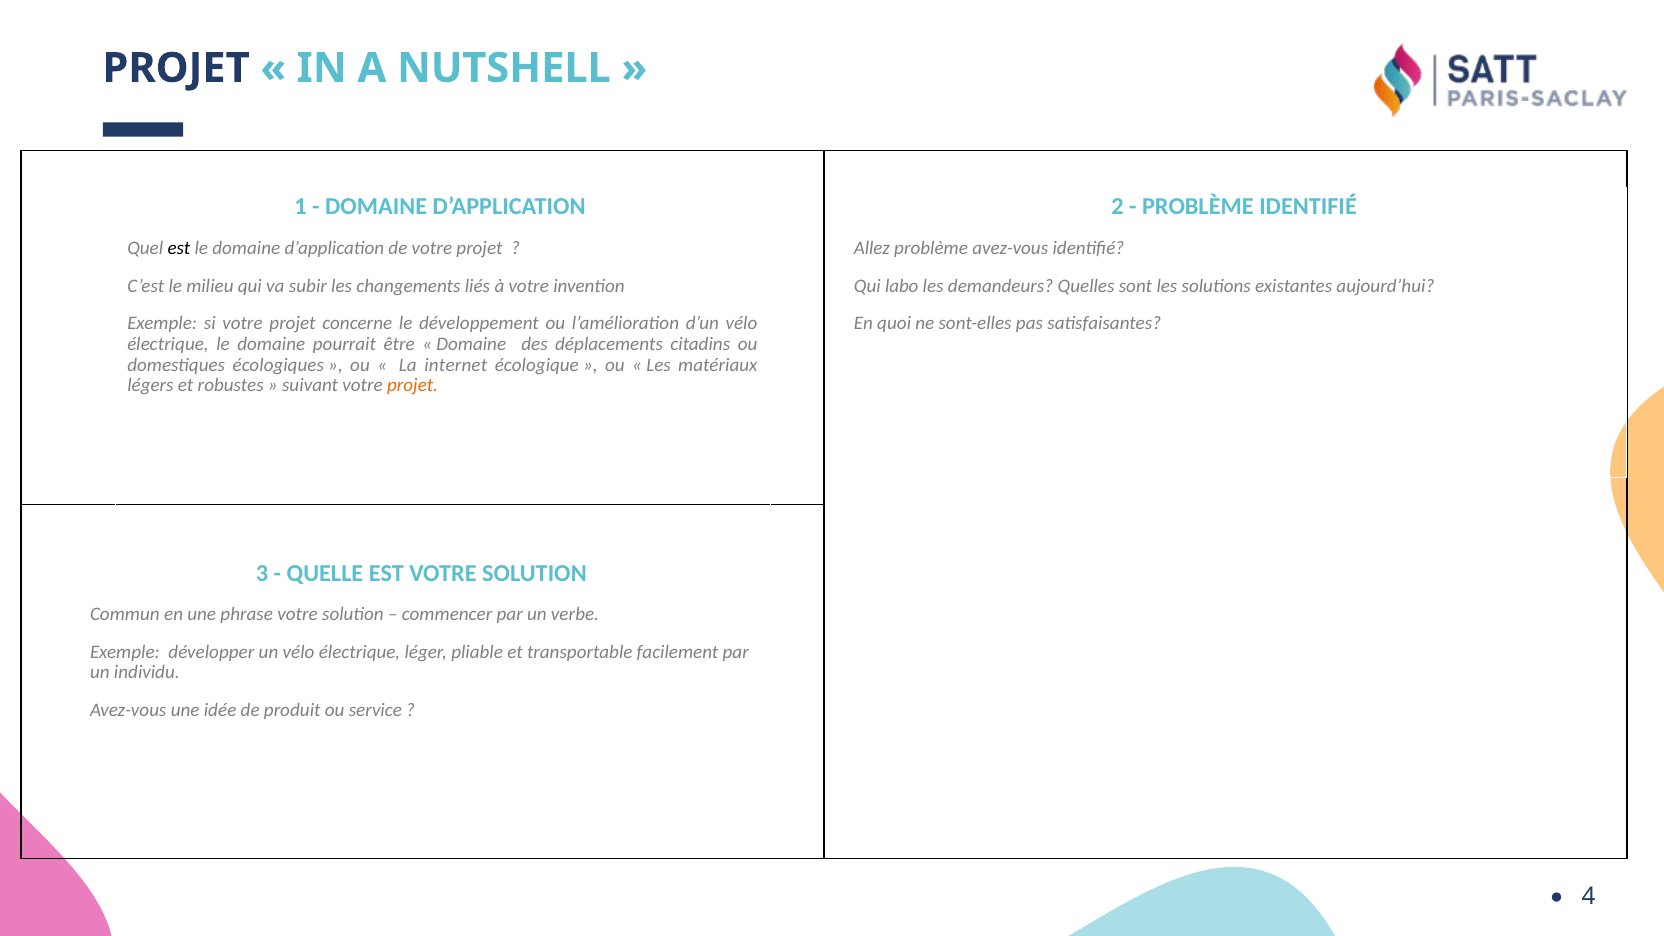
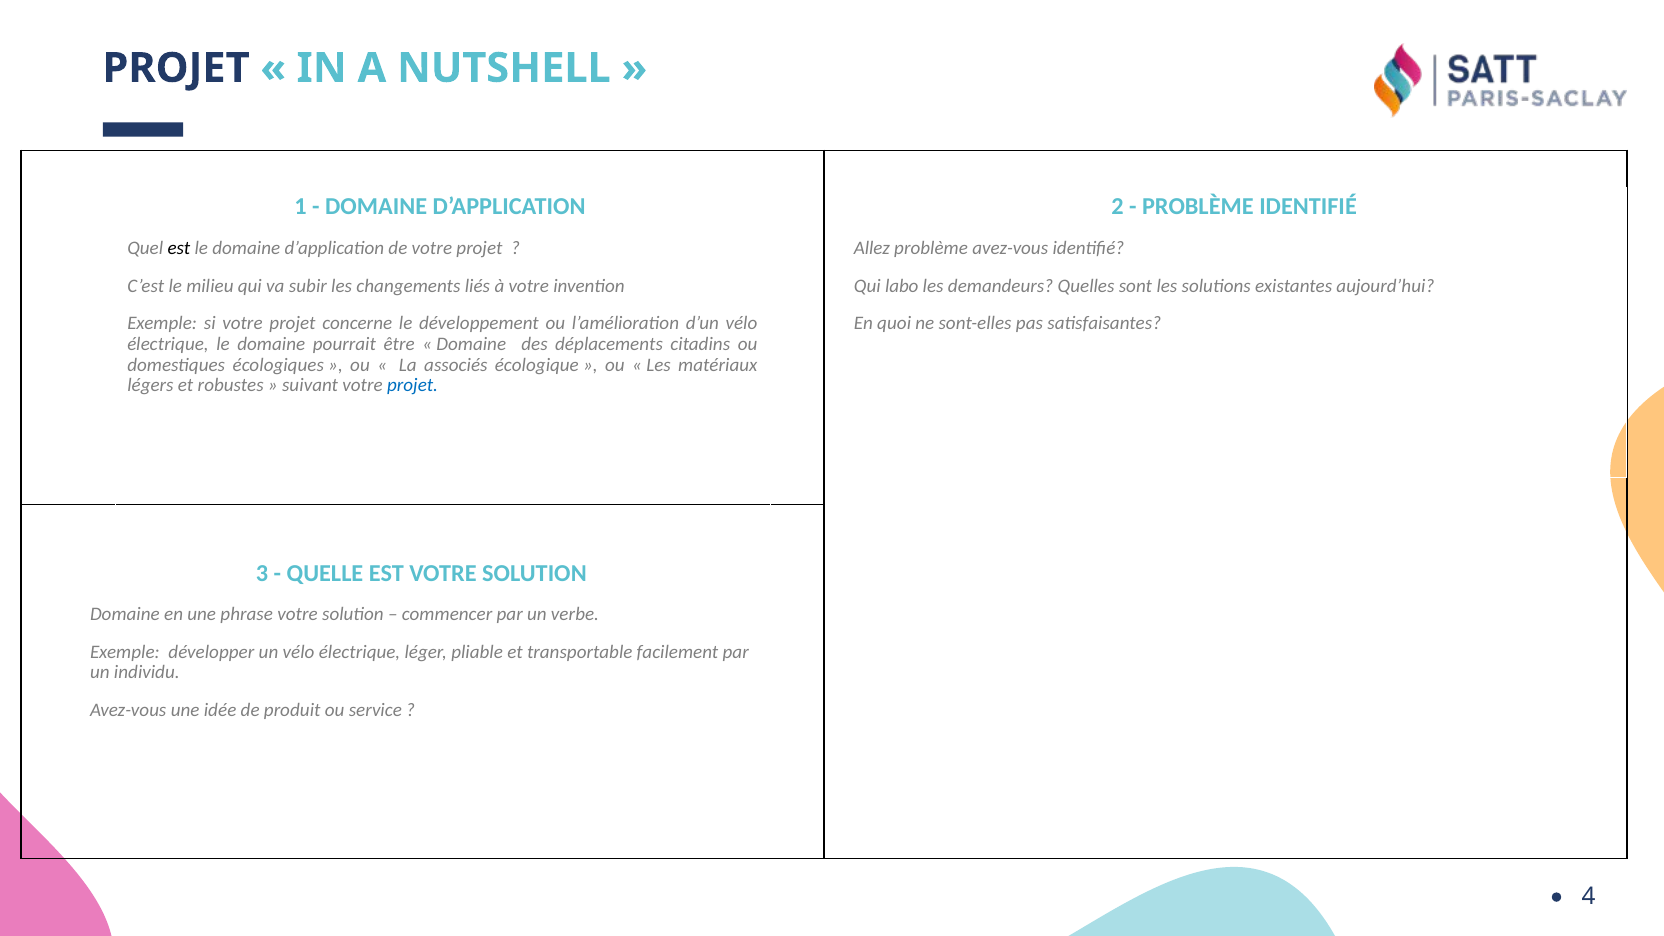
internet: internet -> associés (456, 365)
projet colour: orange -> blue (413, 385)
Commun: Commun -> Domaine (125, 614)
